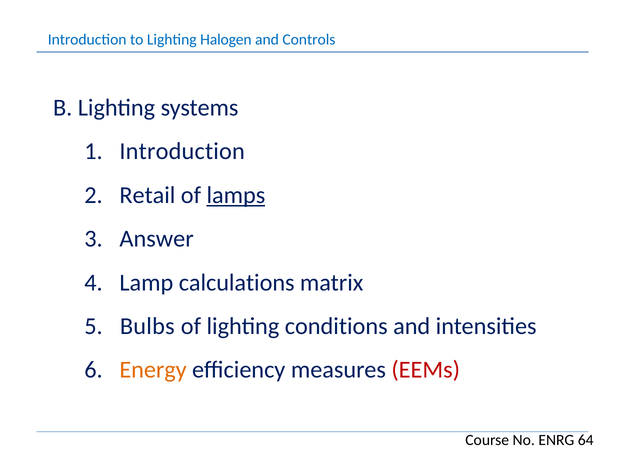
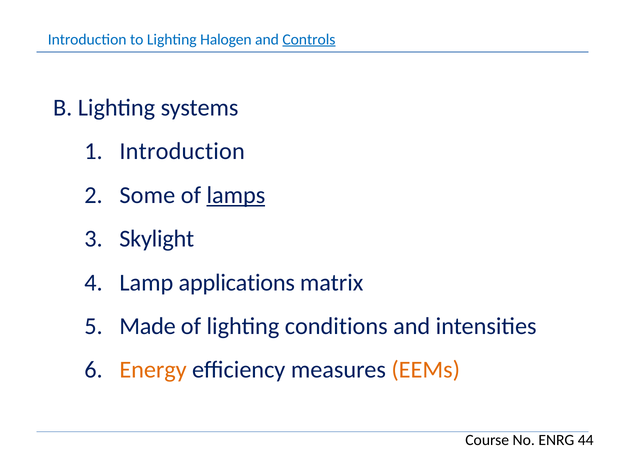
Controls underline: none -> present (309, 40)
Retail: Retail -> Some (147, 195)
Answer: Answer -> Skylight (157, 239)
calculations: calculations -> applications (237, 283)
Bulbs: Bulbs -> Made (148, 327)
EEMs colour: red -> orange (426, 371)
64: 64 -> 44 (586, 441)
